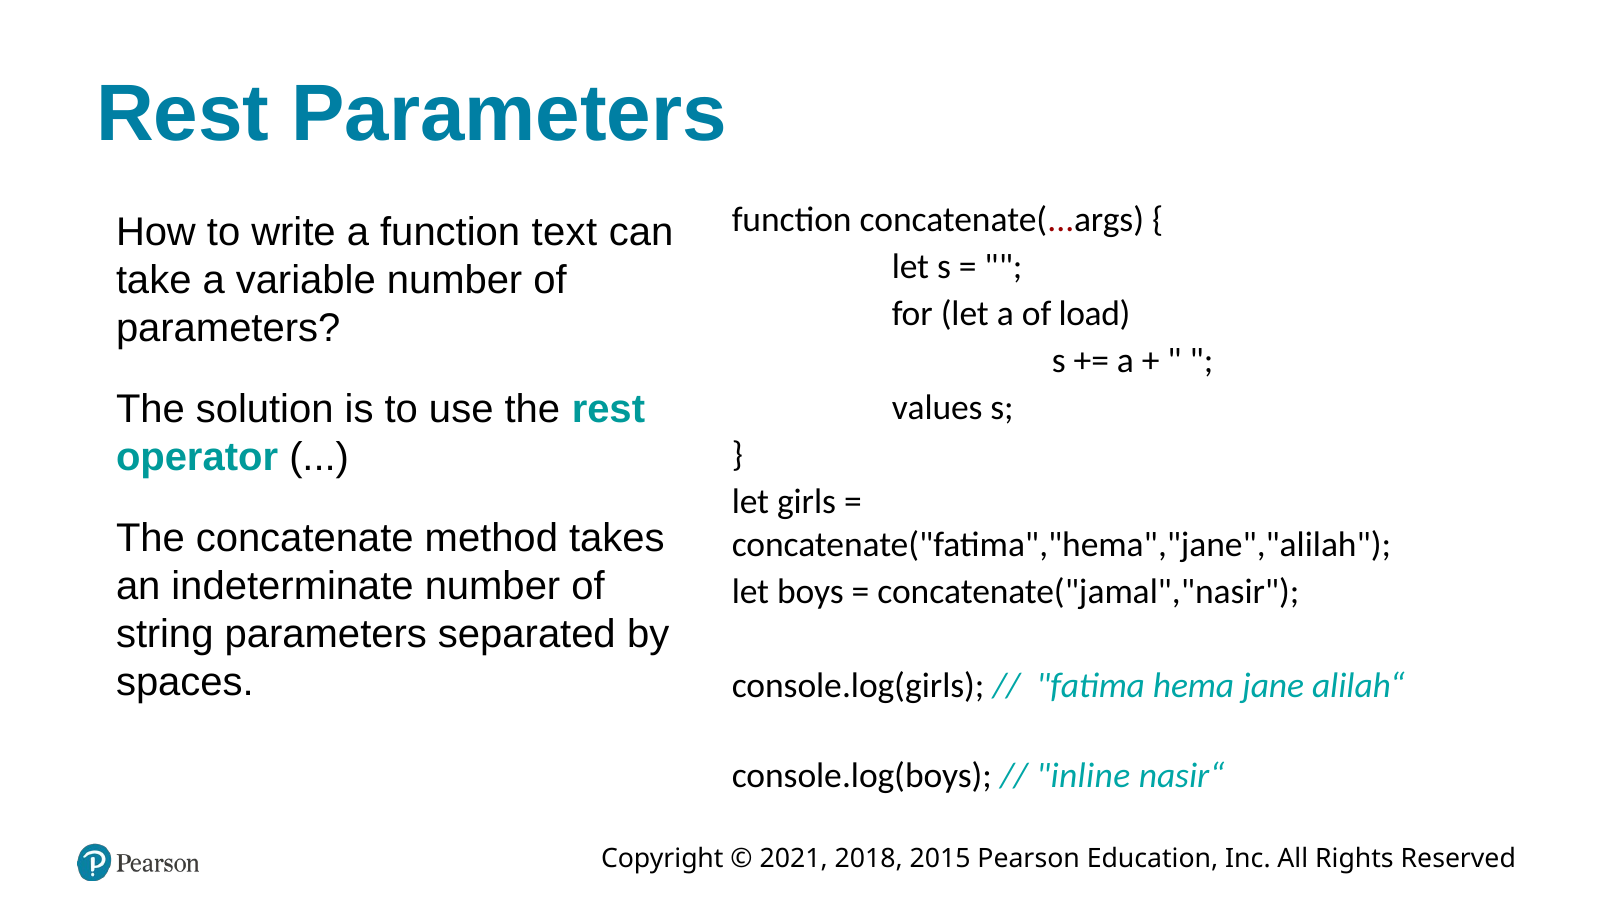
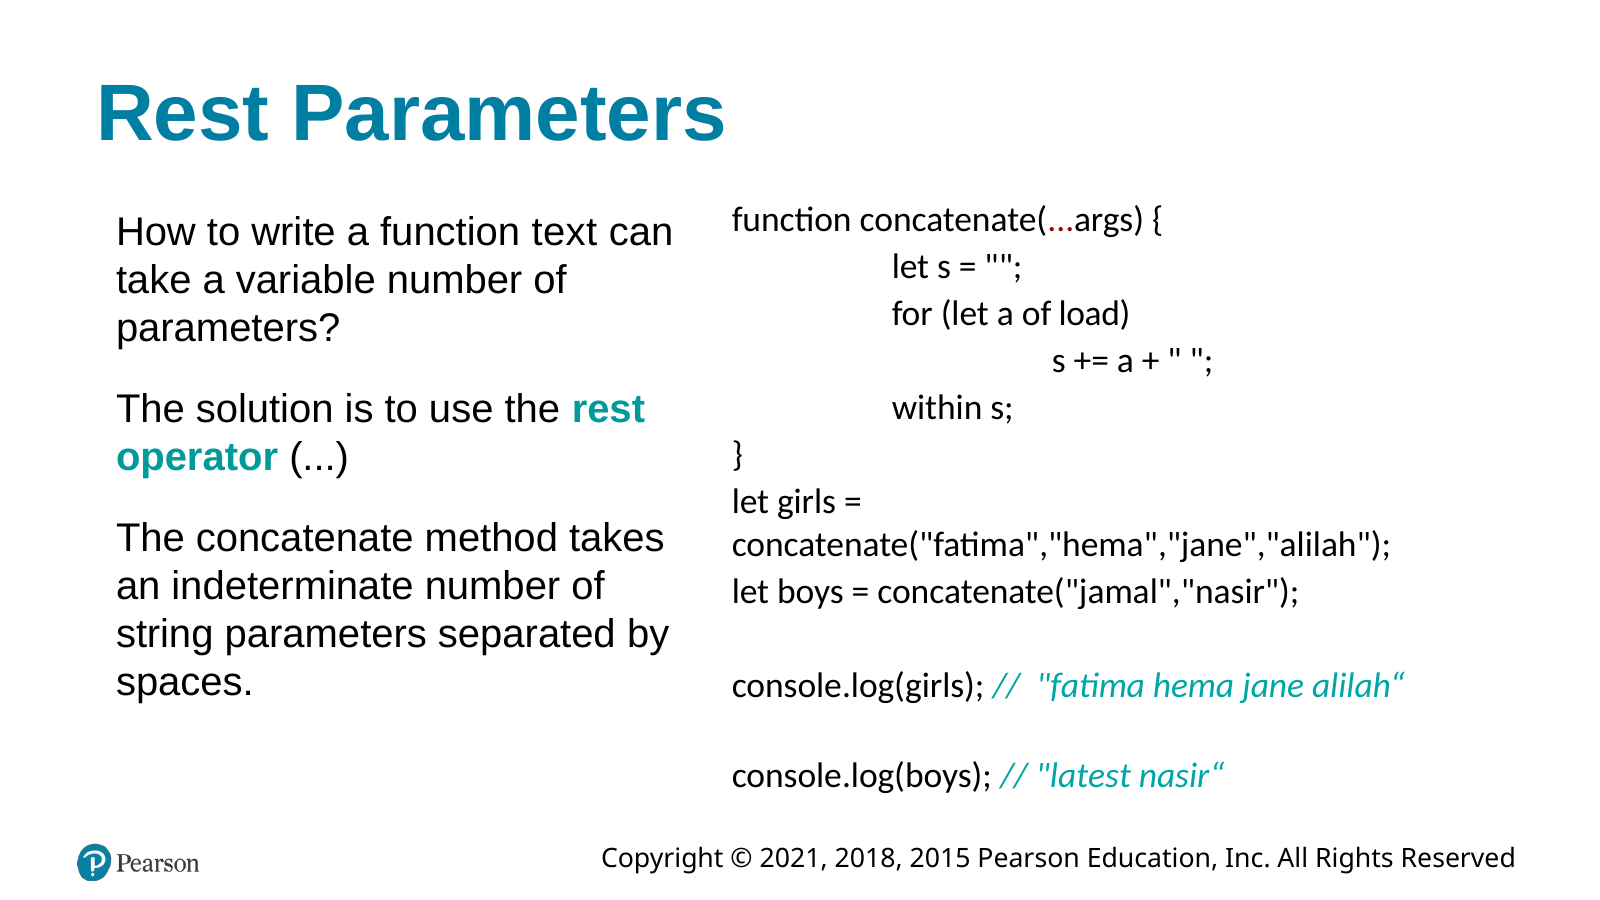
values: values -> within (937, 408)
inline: inline -> latest (1083, 776)
